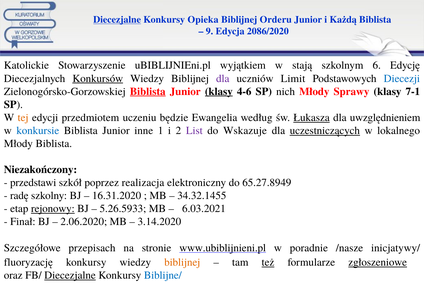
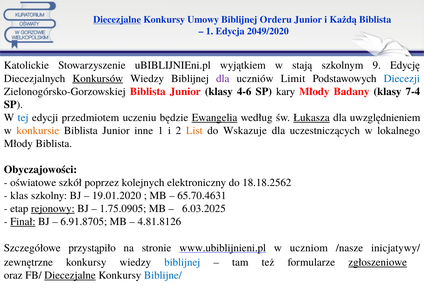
Opieka: Opieka -> Umowy (203, 20)
9: 9 -> 1 (209, 31)
2086/2020: 2086/2020 -> 2049/2020 (268, 31)
6: 6 -> 9 (377, 66)
Biblista underline: present -> none (148, 92)
klasy underline: present -> none (219, 92)
nich: nich -> kary (286, 92)
Sprawy: Sprawy -> Badany (351, 92)
7-1: 7-1 -> 7-4 (413, 92)
tej colour: orange -> blue (23, 118)
Ewangelia underline: none -> present (215, 118)
konkursie colour: blue -> orange (38, 131)
List colour: purple -> orange (194, 131)
uczestniczących underline: present -> none (325, 131)
Niezakończony: Niezakończony -> Obyczajowości (40, 170)
przedstawi: przedstawi -> oświatowe (33, 183)
realizacja: realizacja -> kolejnych (143, 183)
65.27.8949: 65.27.8949 -> 18.18.2562 (267, 183)
radę: radę -> klas (19, 196)
16.31.2020: 16.31.2020 -> 19.01.2020 (117, 196)
34.32.1455: 34.32.1455 -> 65.70.4631 (202, 196)
5.26.5933: 5.26.5933 -> 1.75.0905 (123, 209)
6.03.2021: 6.03.2021 -> 6.03.2025 (204, 209)
Finał underline: none -> present (23, 222)
2.06.2020: 2.06.2020 -> 6.91.8705 (84, 222)
3.14.2020: 3.14.2020 -> 4.81.8126 (159, 222)
przepisach: przepisach -> przystąpiło (92, 248)
poradnie: poradnie -> uczniom (309, 248)
fluoryzację: fluoryzację -> zewnętrzne (28, 263)
biblijnej colour: orange -> blue (182, 263)
też underline: present -> none (268, 263)
